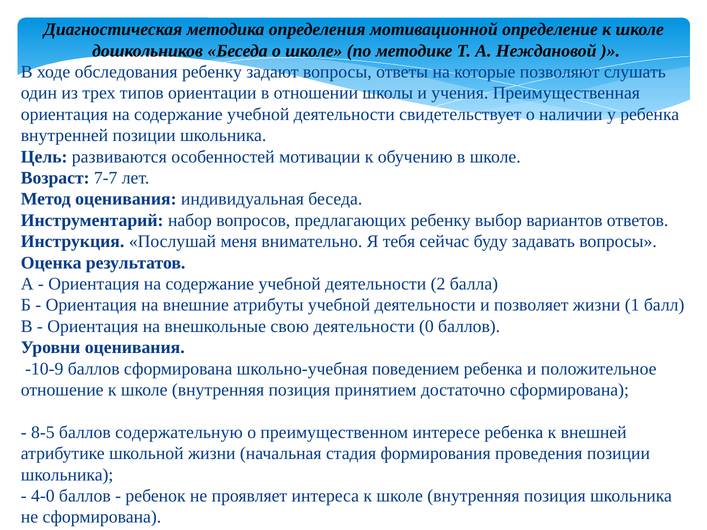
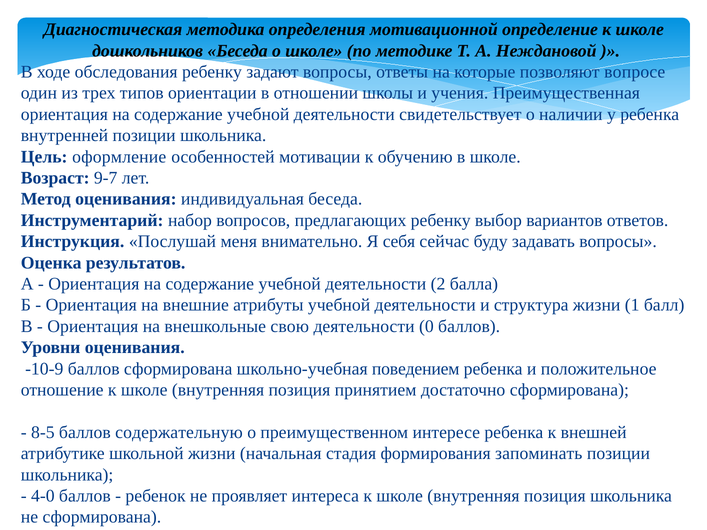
слушать: слушать -> вопросе (635, 72)
развиваются: развиваются -> оформление (119, 157)
7-7: 7-7 -> 9-7 (106, 178)
тебя: тебя -> себя (399, 242)
позволяет: позволяет -> структура (531, 305)
проведения: проведения -> запоминать (539, 454)
